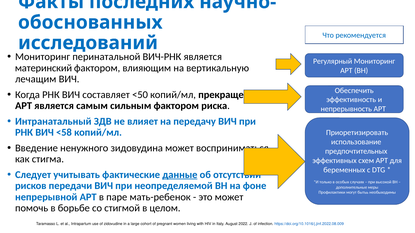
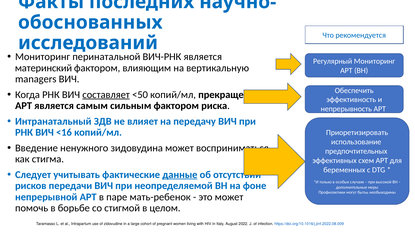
лечащим: лечащим -> managers (36, 79)
составляет underline: none -> present (106, 95)
<58: <58 -> <16 (64, 133)
